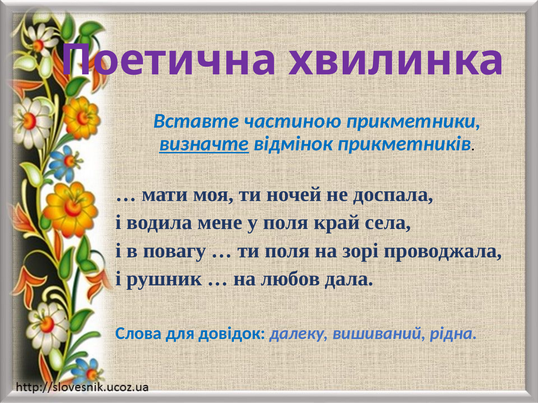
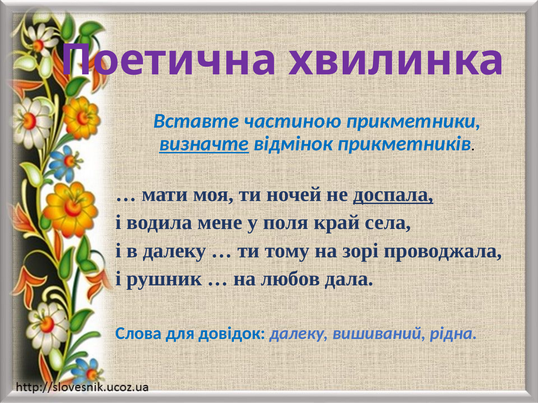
доспала underline: none -> present (393, 195)
в повагу: повагу -> далеку (175, 251)
ти поля: поля -> тому (287, 251)
